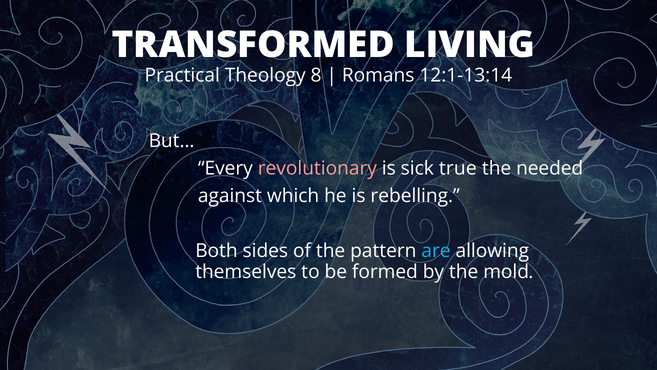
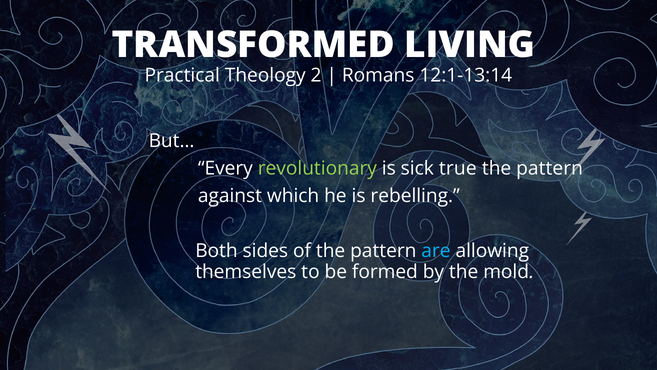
8: 8 -> 2 (316, 75)
revolutionary colour: pink -> light green (317, 168)
needed: needed -> pattern (550, 168)
